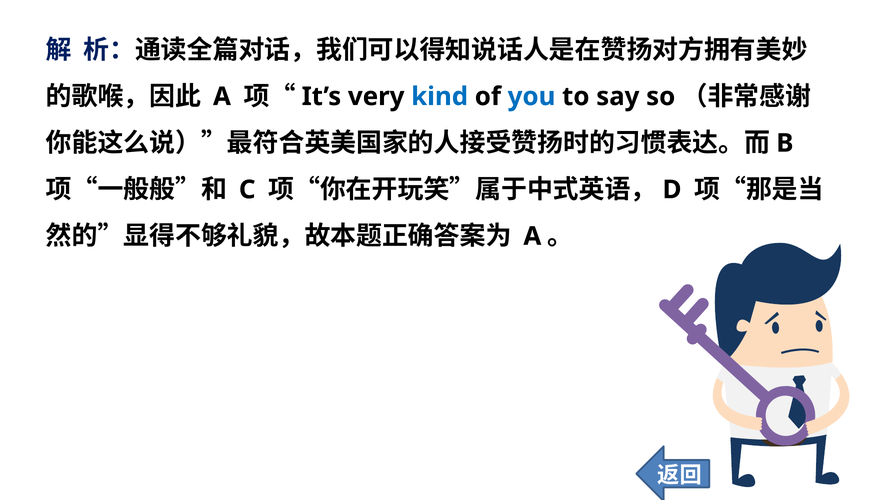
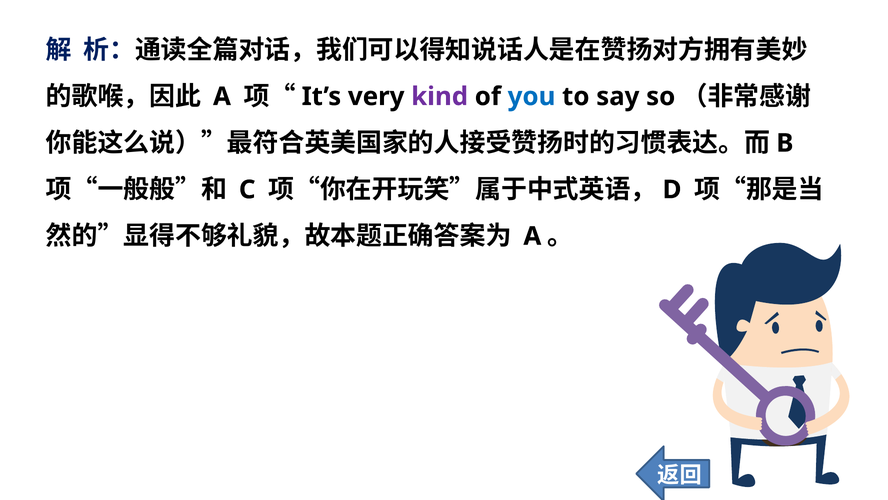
kind colour: blue -> purple (440, 96)
